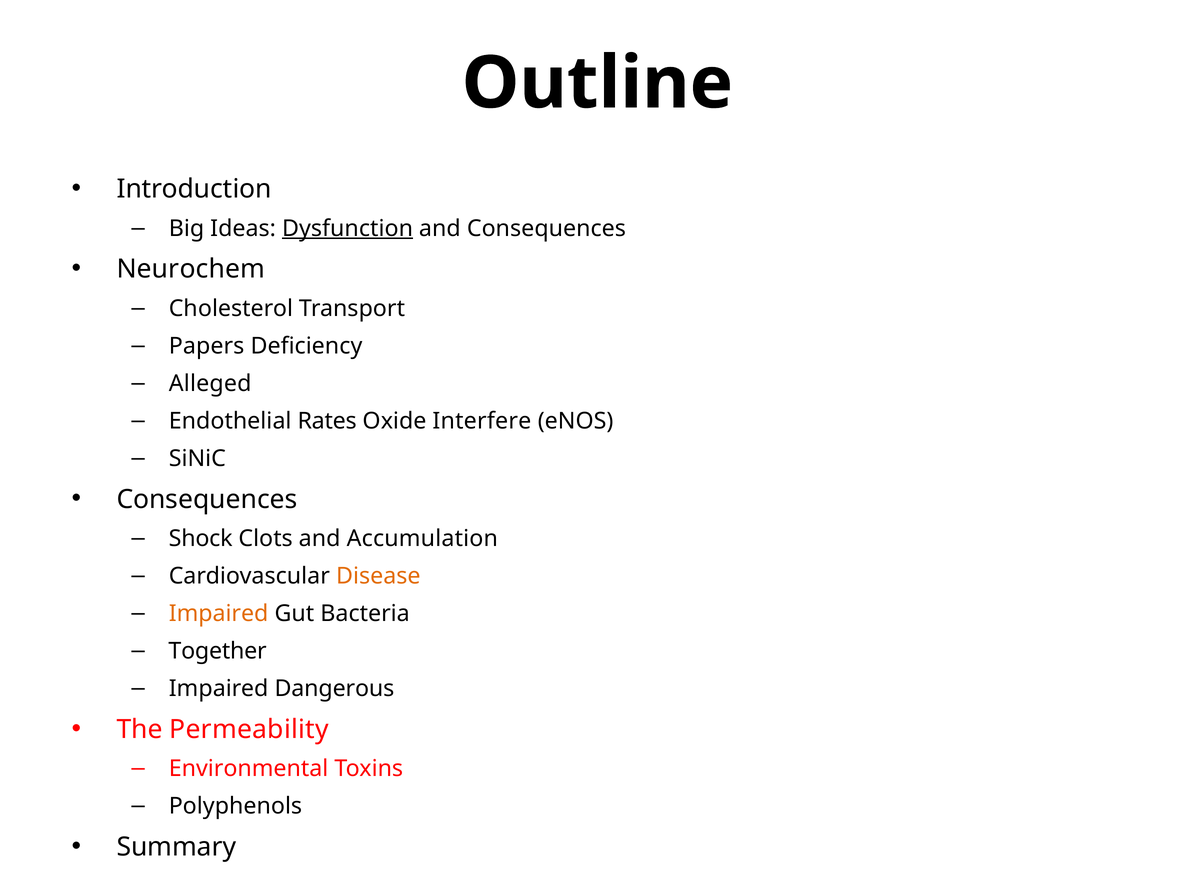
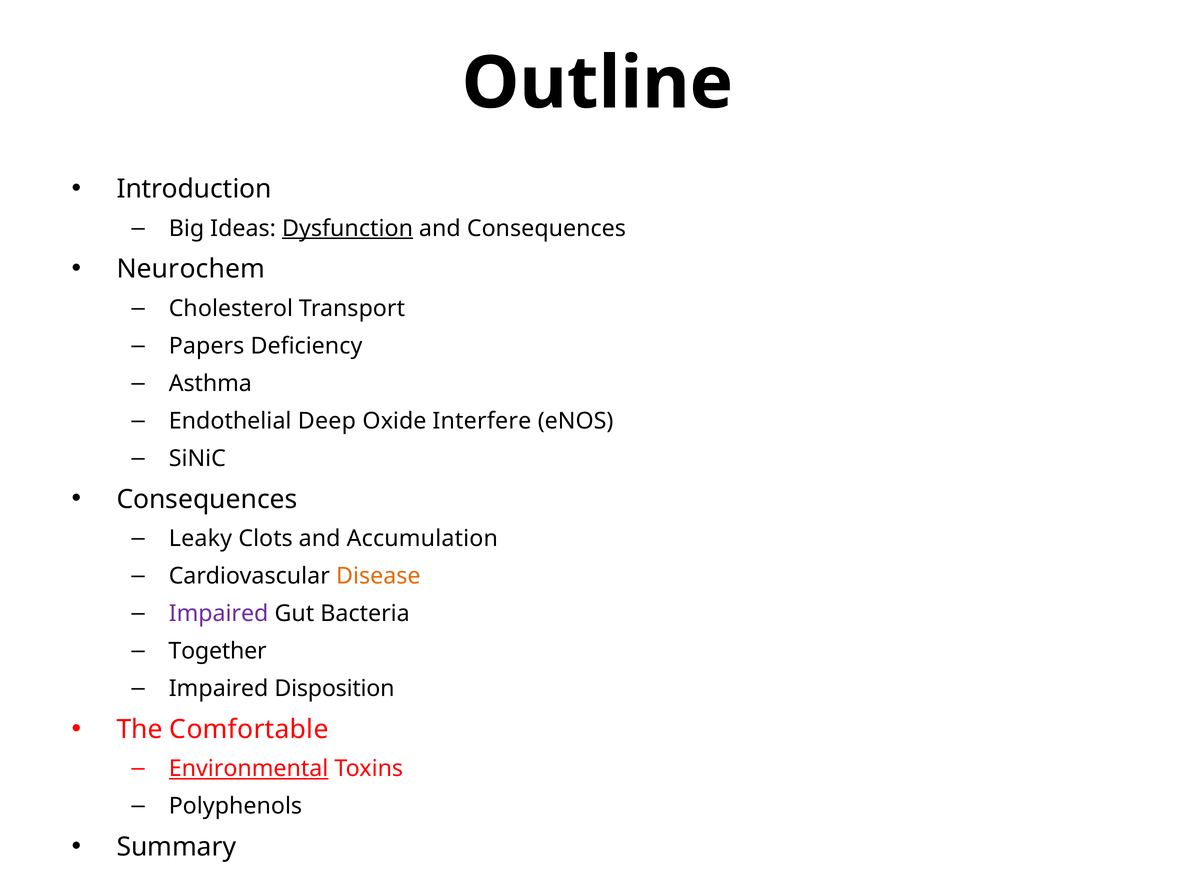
Alleged: Alleged -> Asthma (210, 384)
Rates: Rates -> Deep (327, 421)
Shock: Shock -> Leaky (200, 539)
Impaired colour: orange -> purple (219, 614)
Dangerous: Dangerous -> Disposition (334, 689)
Permeability: Permeability -> Comfortable (249, 730)
Environmental underline: none -> present (249, 769)
